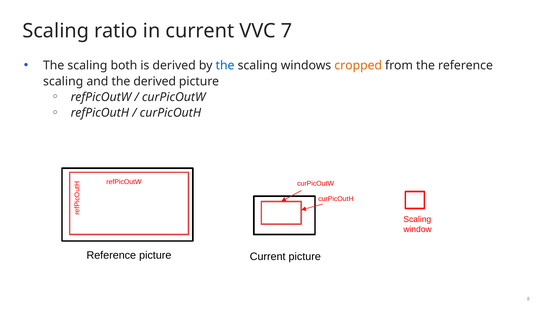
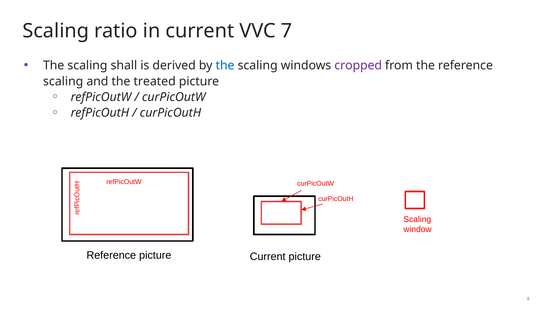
both: both -> shall (124, 65)
cropped colour: orange -> purple (358, 65)
the derived: derived -> treated (155, 81)
